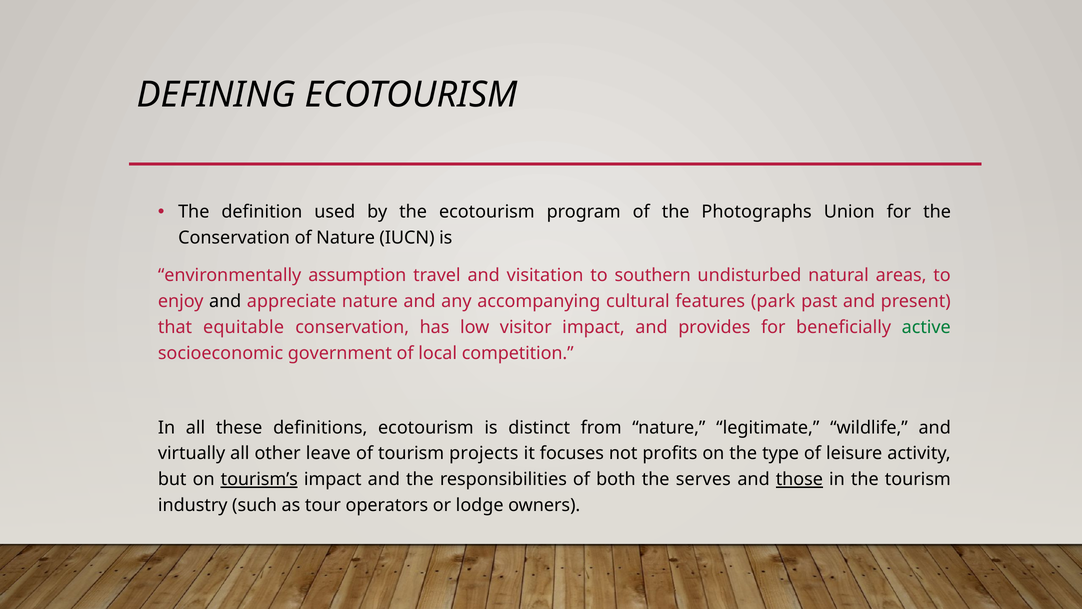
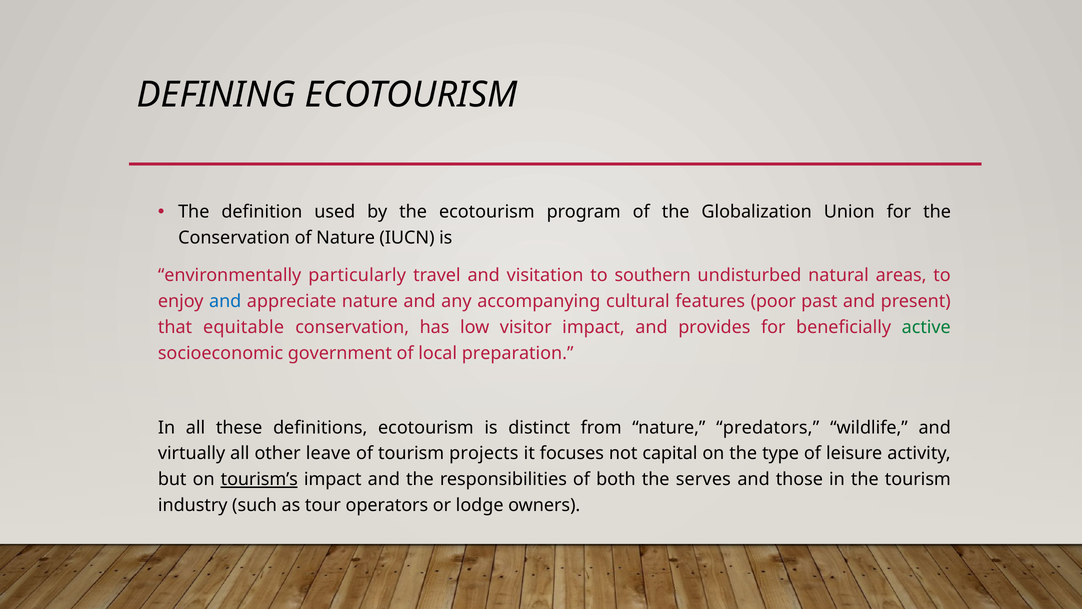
Photographs: Photographs -> Globalization (757, 212)
assumption: assumption -> particularly (357, 275)
and colour: black -> blue (225, 301)
park: park -> poor (773, 301)
competition: competition -> preparation (518, 353)
legitimate: legitimate -> predators (768, 427)
profits: profits -> capital (670, 453)
those underline: present -> none (799, 479)
